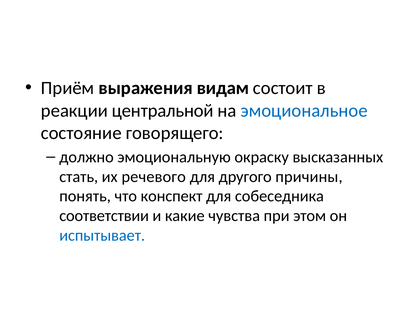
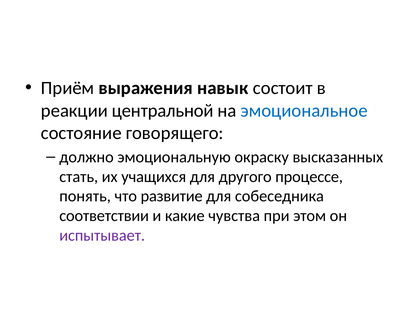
видам: видам -> навык (223, 88)
речевого: речевого -> учащихся (154, 177)
причины: причины -> процессе (309, 177)
конспект: конспект -> развитие (172, 196)
испытывает colour: blue -> purple (102, 235)
